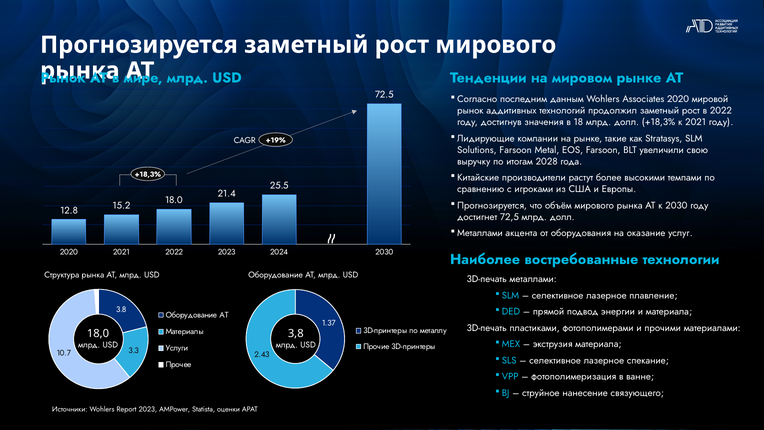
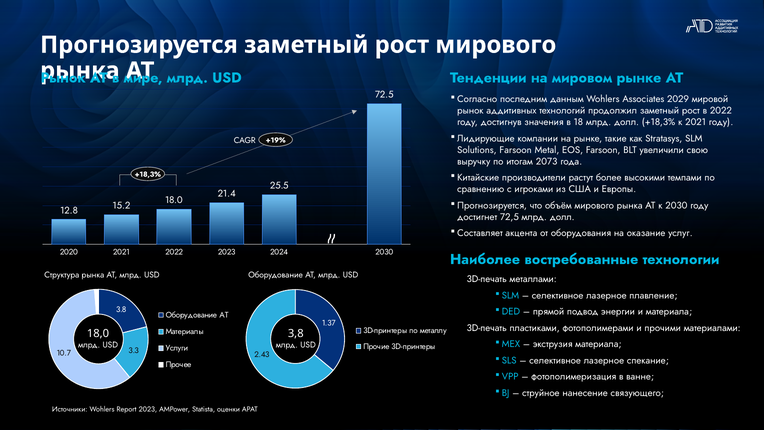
Associates 2020: 2020 -> 2029 (678, 99)
2028: 2028 -> 2073 (547, 161)
Металлами: Металлами -> Составляет (480, 233)
